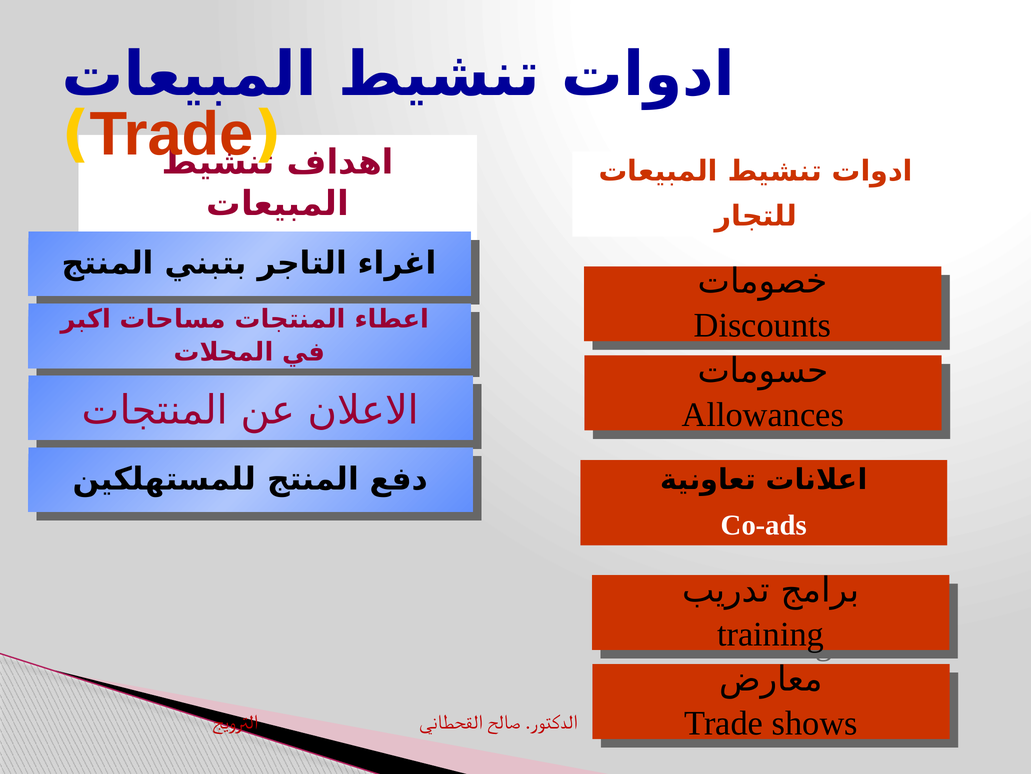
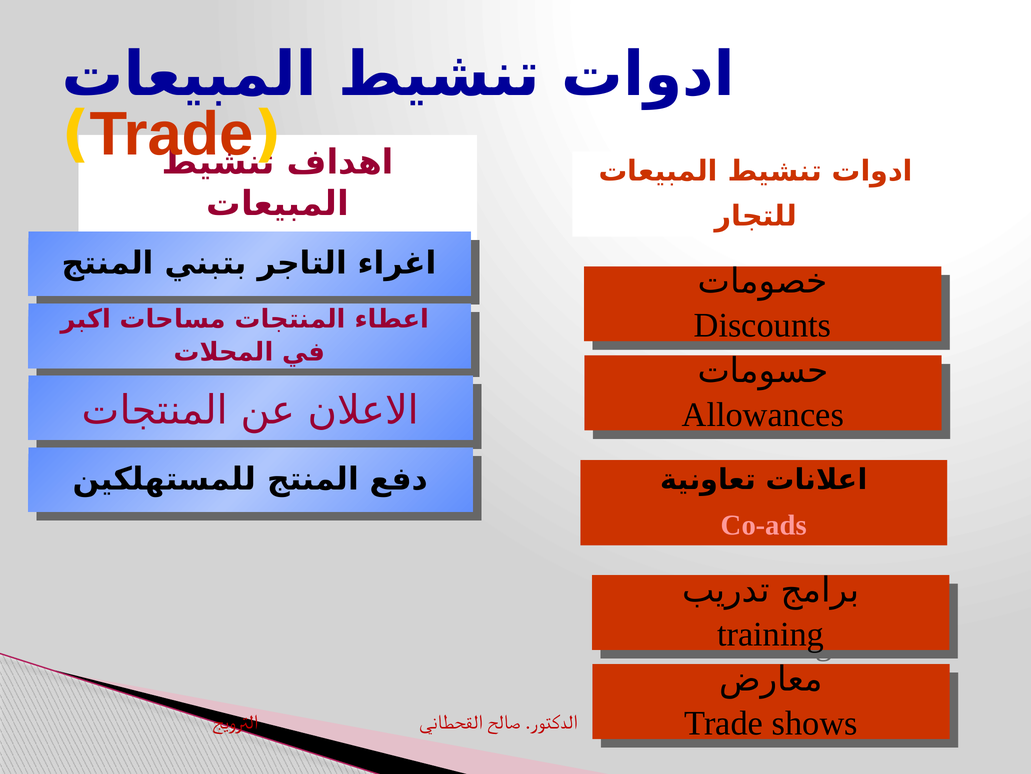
Co-ads colour: white -> pink (764, 525)
